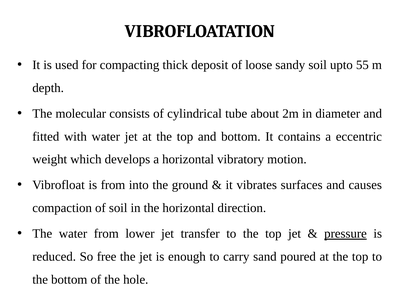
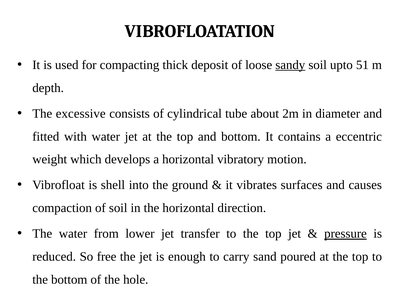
sandy underline: none -> present (290, 65)
55: 55 -> 51 (362, 65)
molecular: molecular -> excessive (81, 113)
is from: from -> shell (113, 185)
